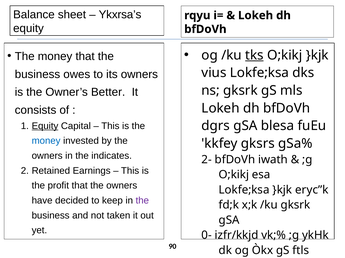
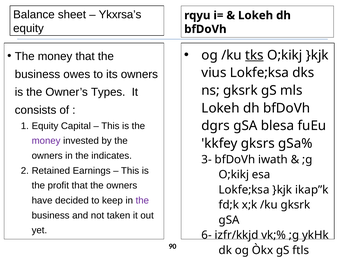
Better: Better -> Types (108, 92)
Equity underline: present -> none (45, 126)
money colour: blue -> purple (46, 141)
2-: 2- -> 3- (207, 160)
eryc”k: eryc”k -> ikap”k (312, 190)
0-: 0- -> 6- (207, 236)
